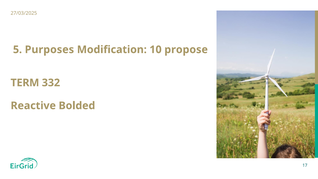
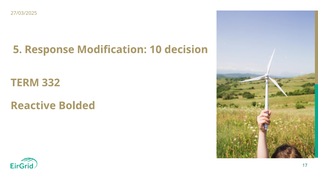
Purposes: Purposes -> Response (50, 50)
propose: propose -> decision (186, 50)
